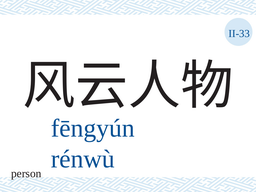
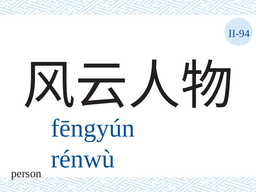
II-33: II-33 -> II-94 (239, 34)
